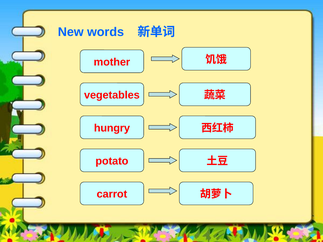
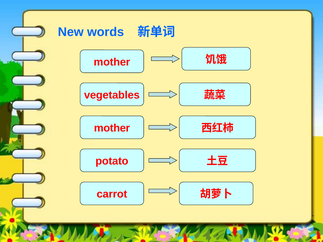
hungry: hungry -> mother (112, 128)
